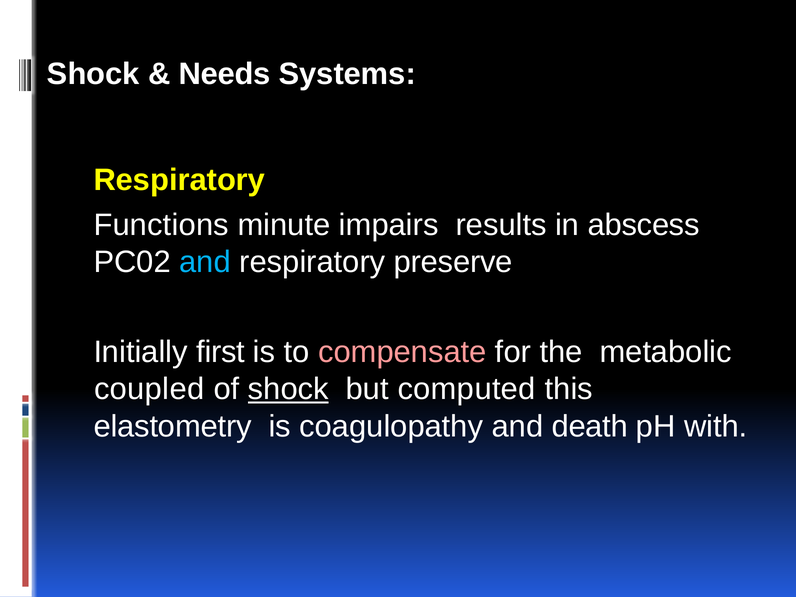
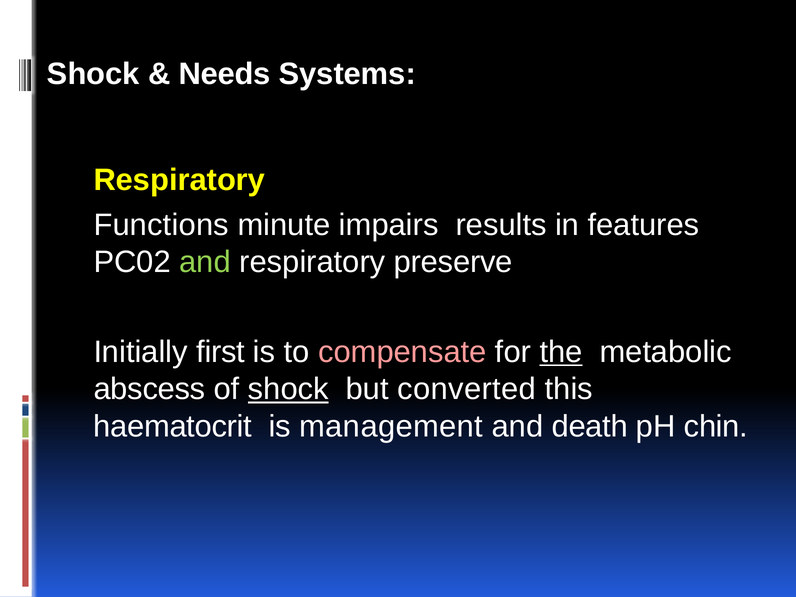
abscess: abscess -> features (644, 225)
and colour: light blue -> light green (205, 262)
the underline: none -> present (561, 352)
coupled: coupled -> abscess (149, 389)
computed: computed -> converted (467, 389)
elastometry: elastometry -> haematocrit (173, 426)
coagulopathy: coagulopathy -> management (391, 426)
with: with -> chin (716, 426)
